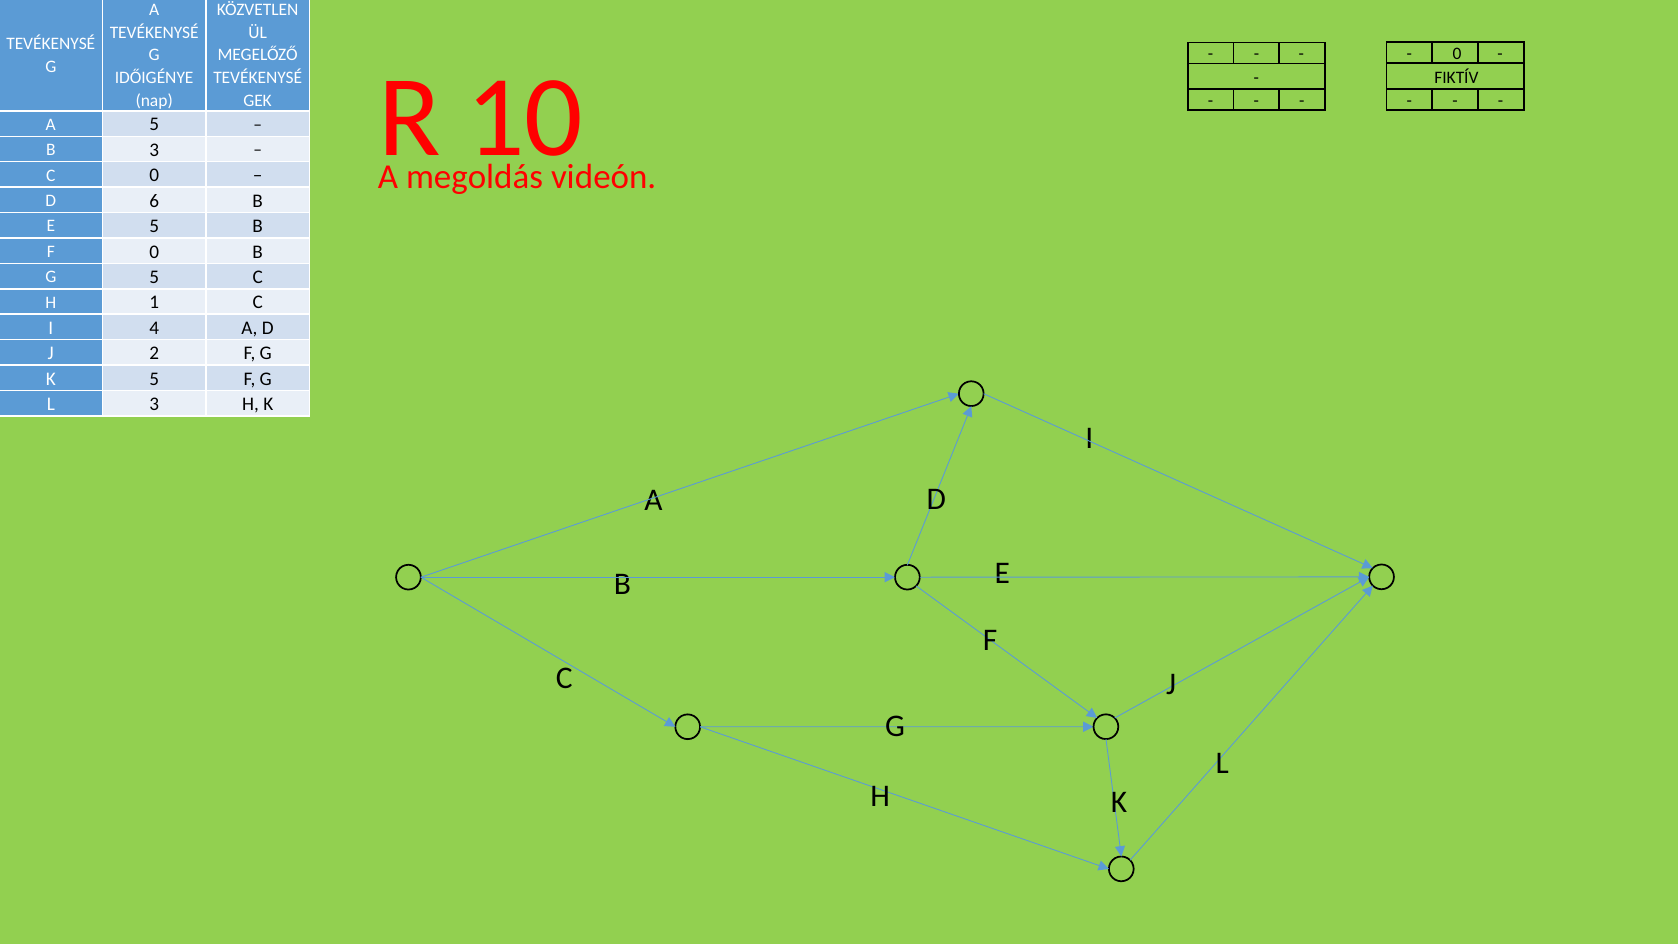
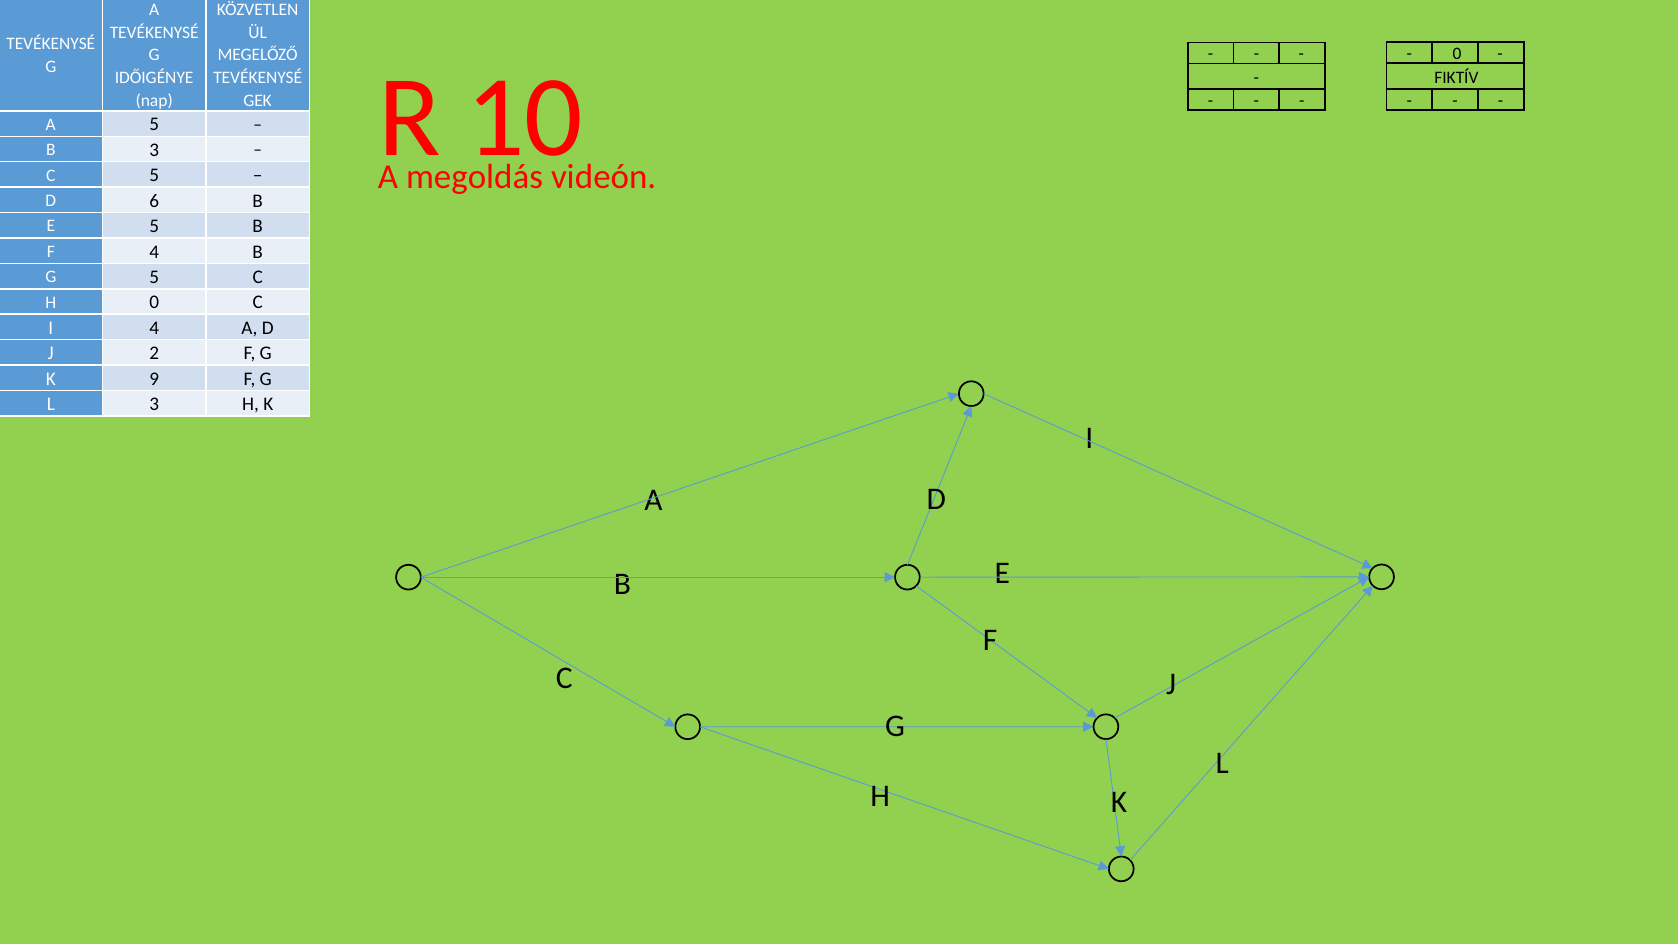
C 0: 0 -> 5 (154, 175)
F 0: 0 -> 4 (154, 252)
H 1: 1 -> 0 (154, 303)
K 5: 5 -> 9 (154, 379)
